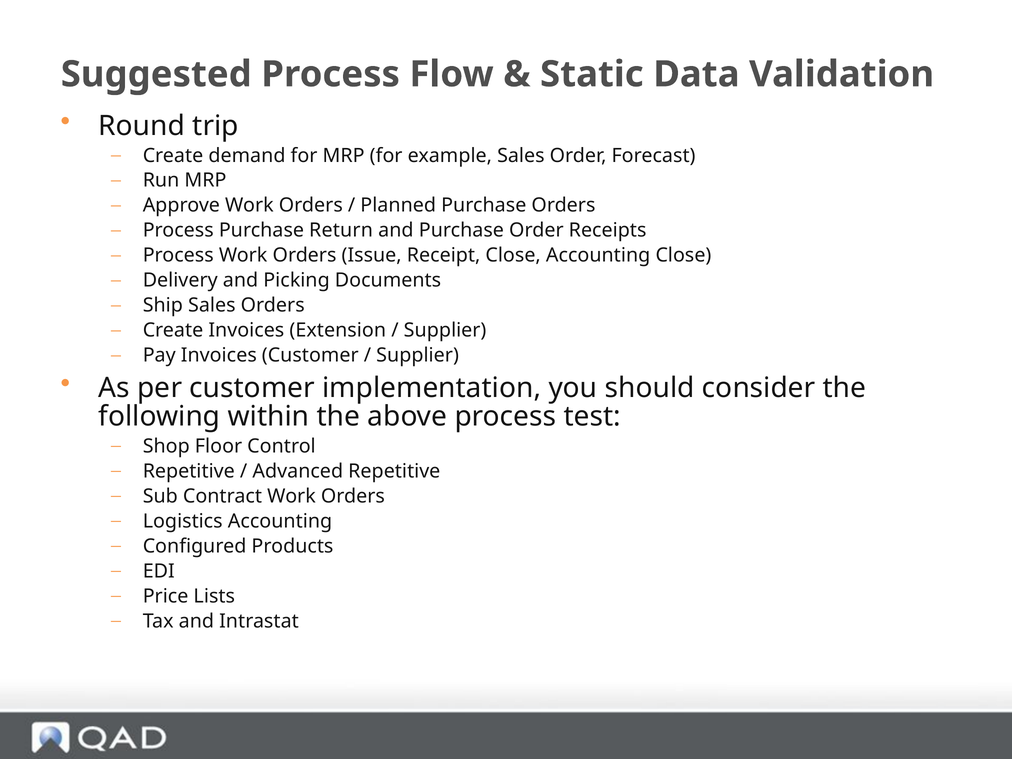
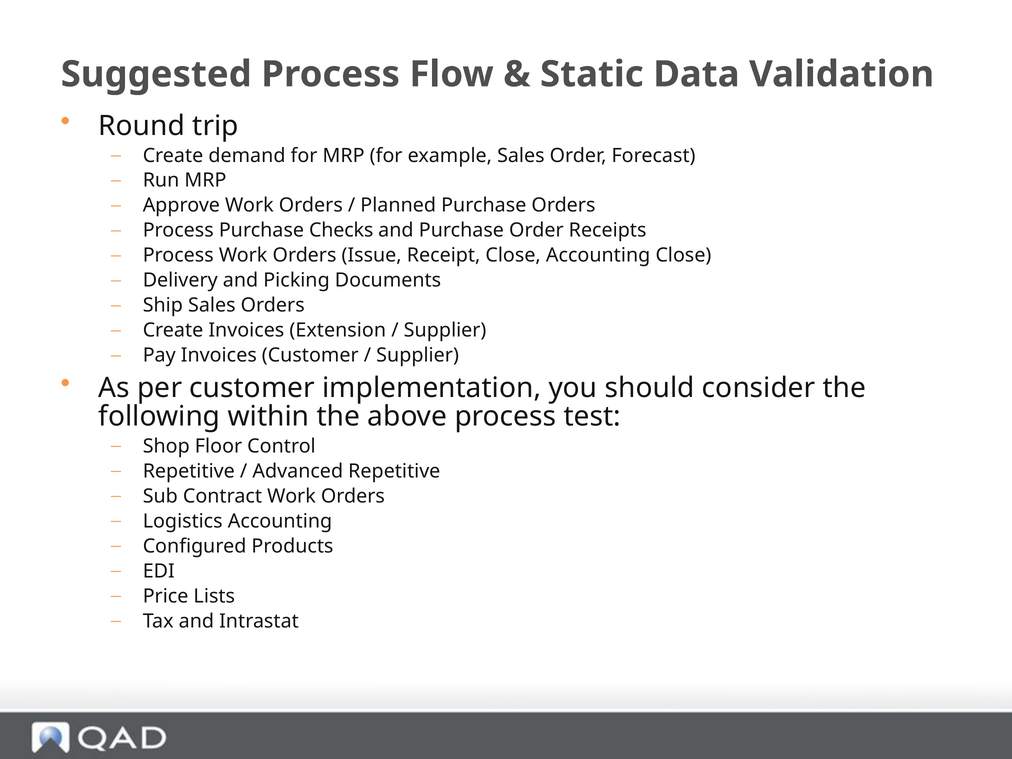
Return: Return -> Checks (341, 230)
